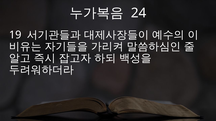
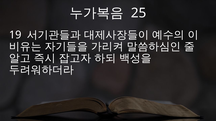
24: 24 -> 25 (139, 13)
